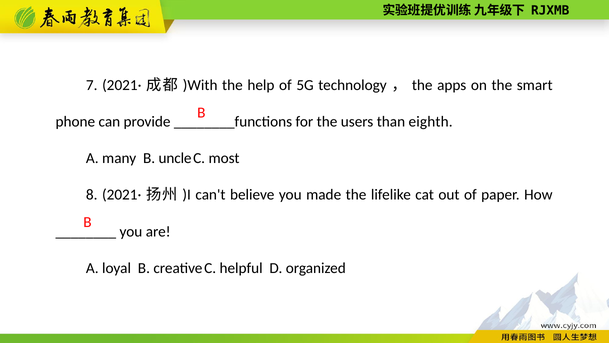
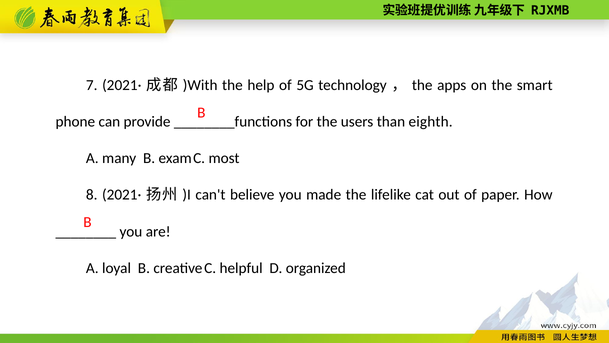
uncle: uncle -> exam (175, 158)
